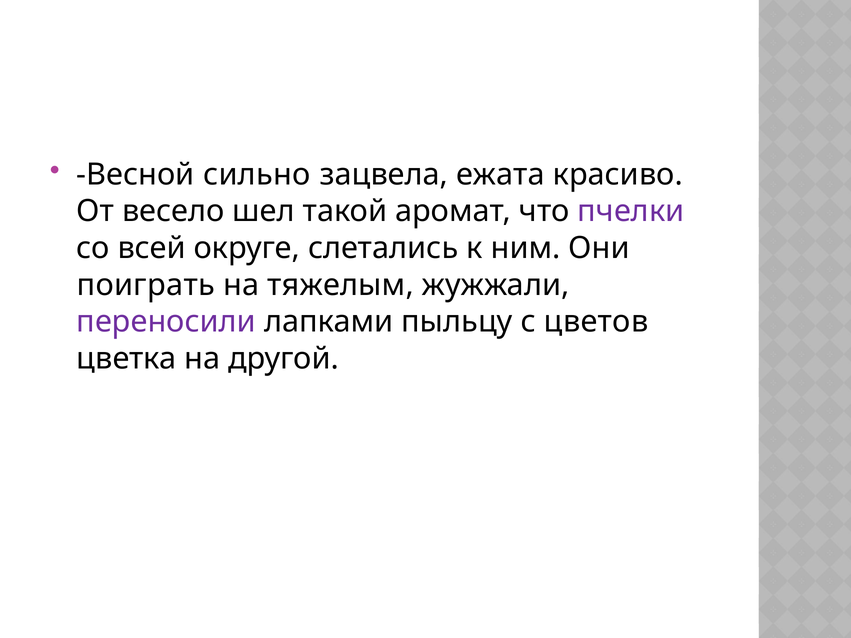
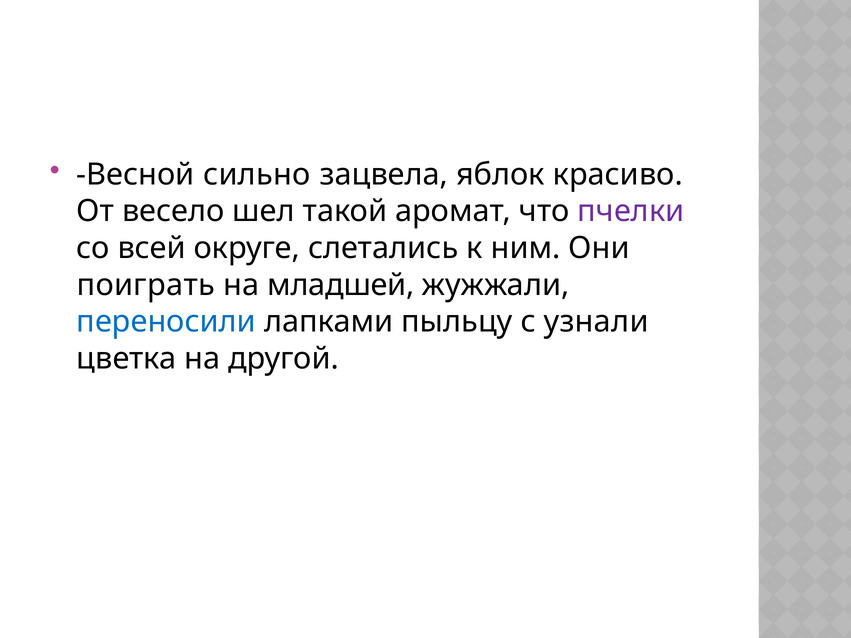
ежата: ежата -> яблок (500, 175)
тяжелым: тяжелым -> младшей (341, 285)
переносили colour: purple -> blue (166, 322)
цветов: цветов -> узнали (596, 322)
